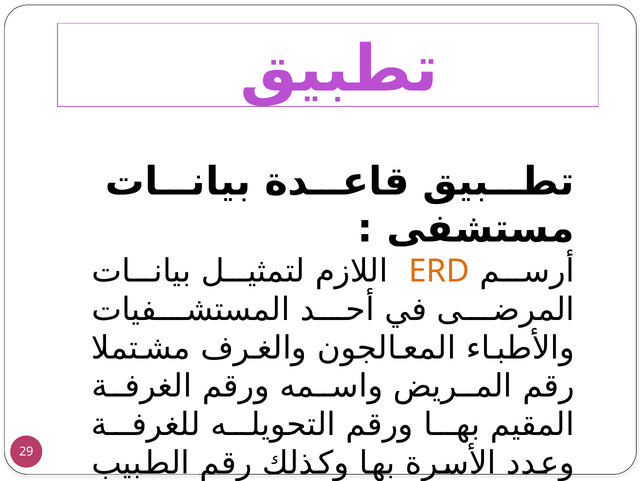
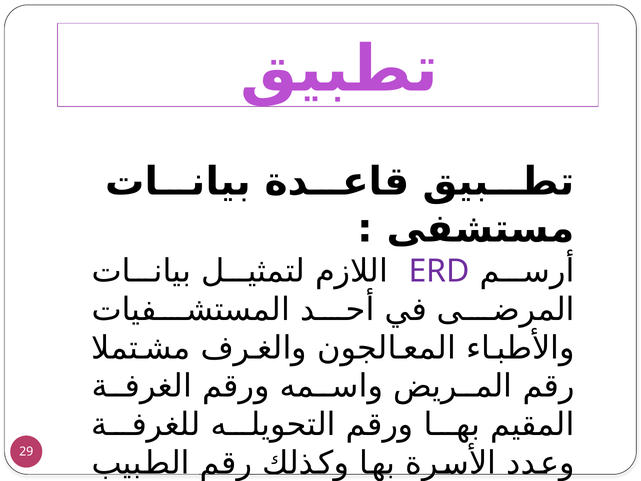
ERD colour: orange -> purple (439, 271)
